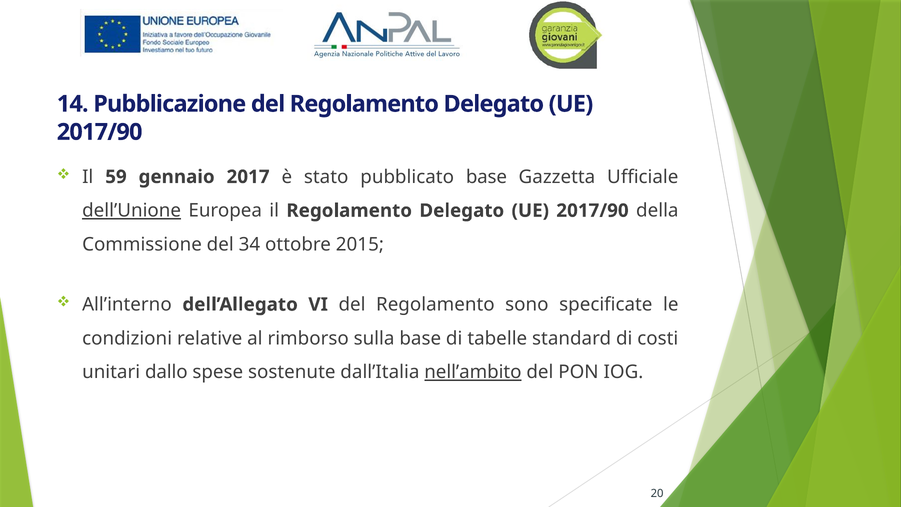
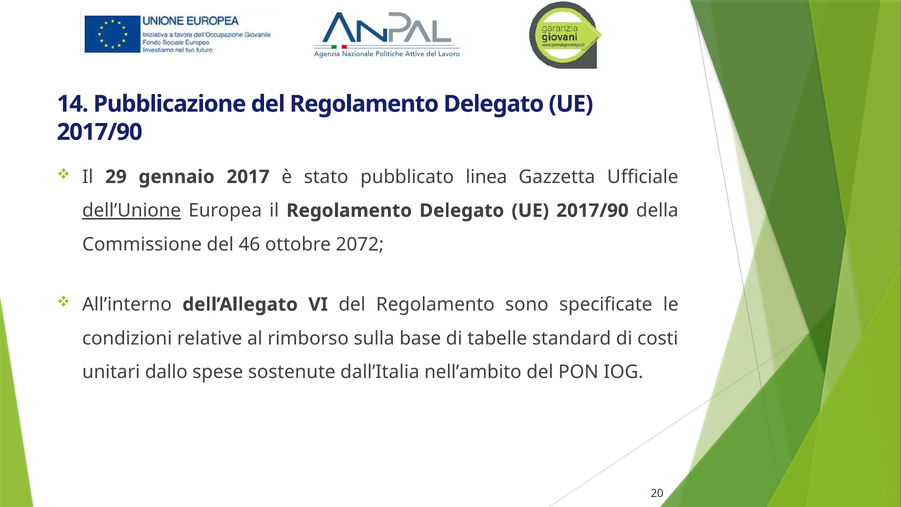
59: 59 -> 29 (116, 177)
pubblicato base: base -> linea (486, 177)
34: 34 -> 46 (249, 244)
2015: 2015 -> 2072 (360, 244)
nell’ambito underline: present -> none (473, 372)
